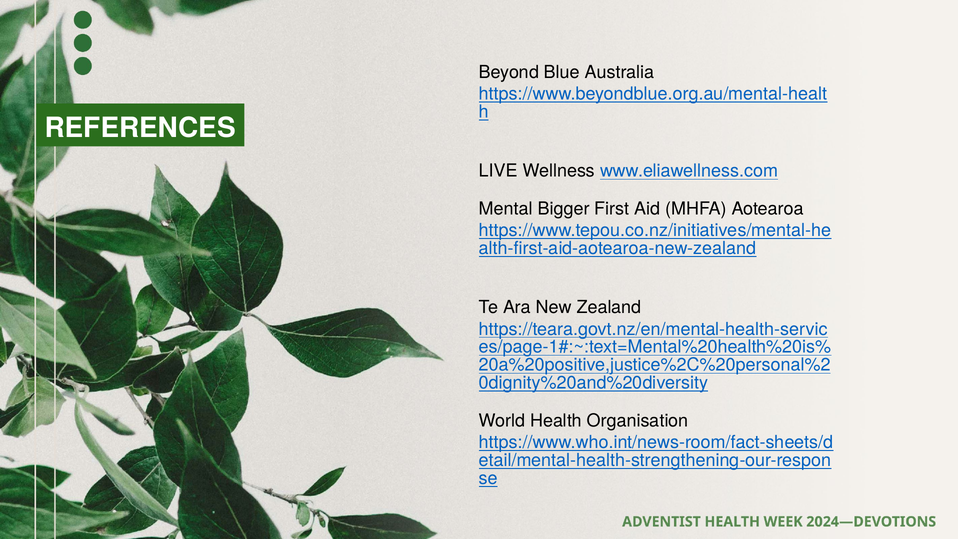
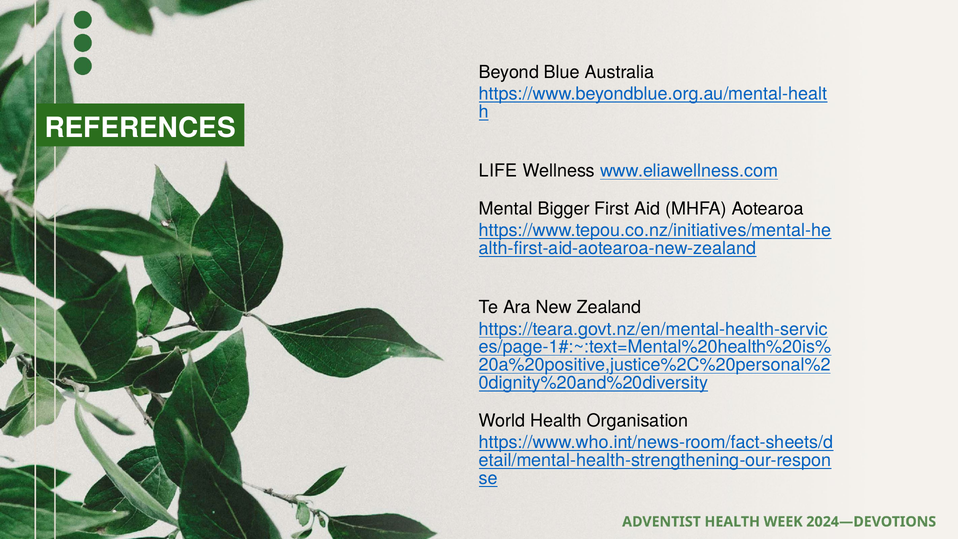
LIVE: LIVE -> LIFE (498, 171)
